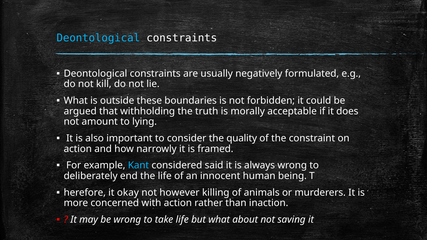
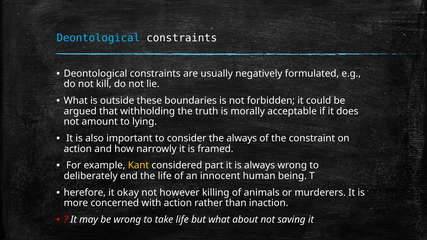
the quality: quality -> always (242, 138)
Kant colour: light blue -> yellow (138, 166)
said: said -> part (214, 166)
